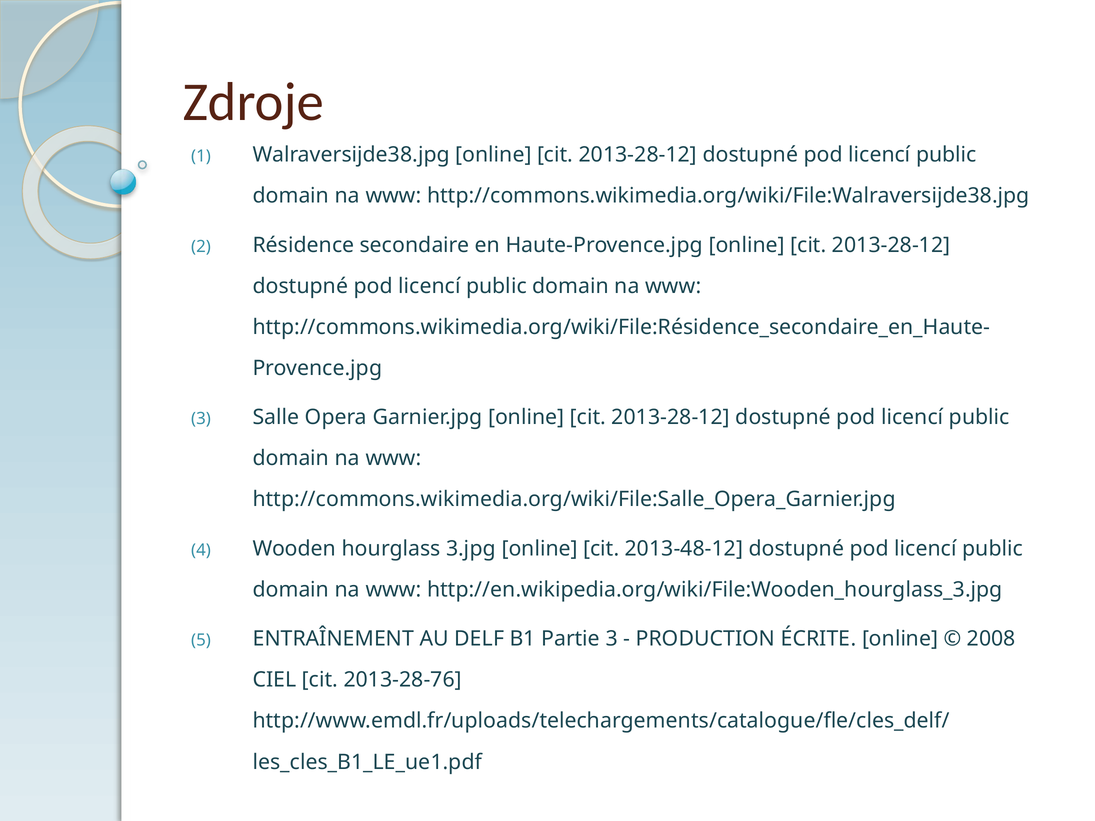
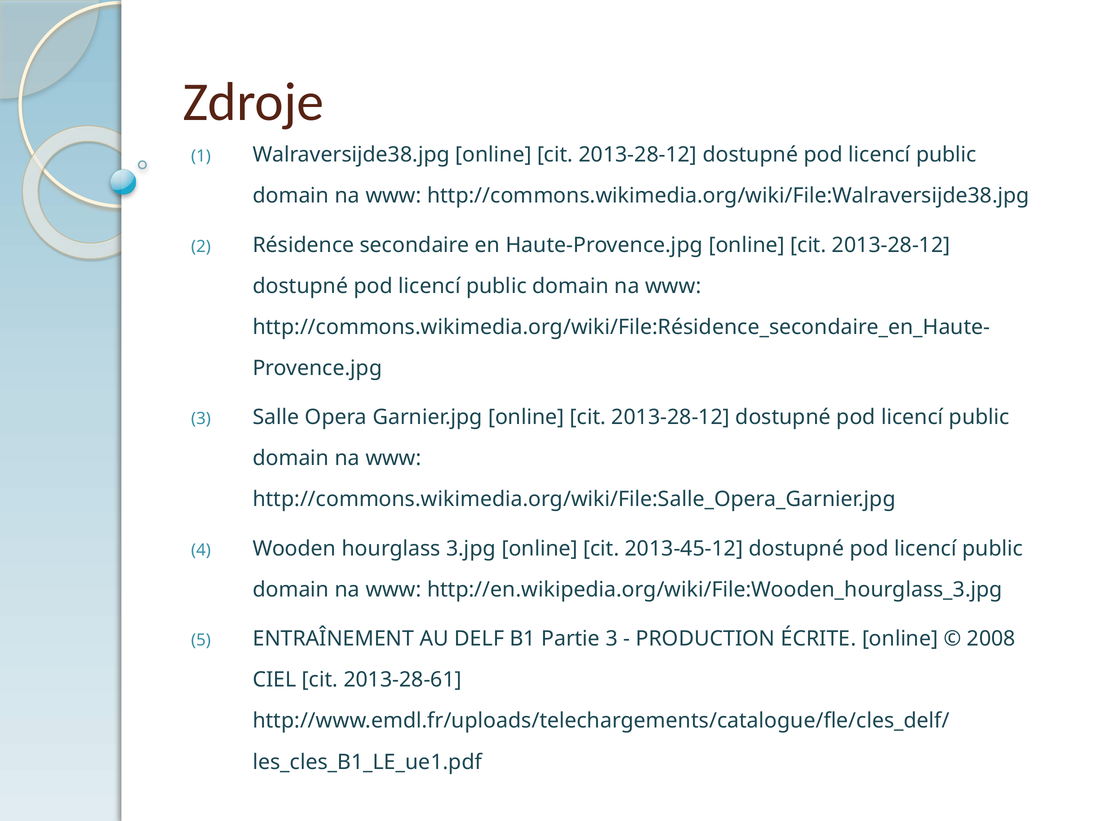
2013-48-12: 2013-48-12 -> 2013-45-12 (684, 549)
2013-28-76: 2013-28-76 -> 2013-28-61 (403, 680)
